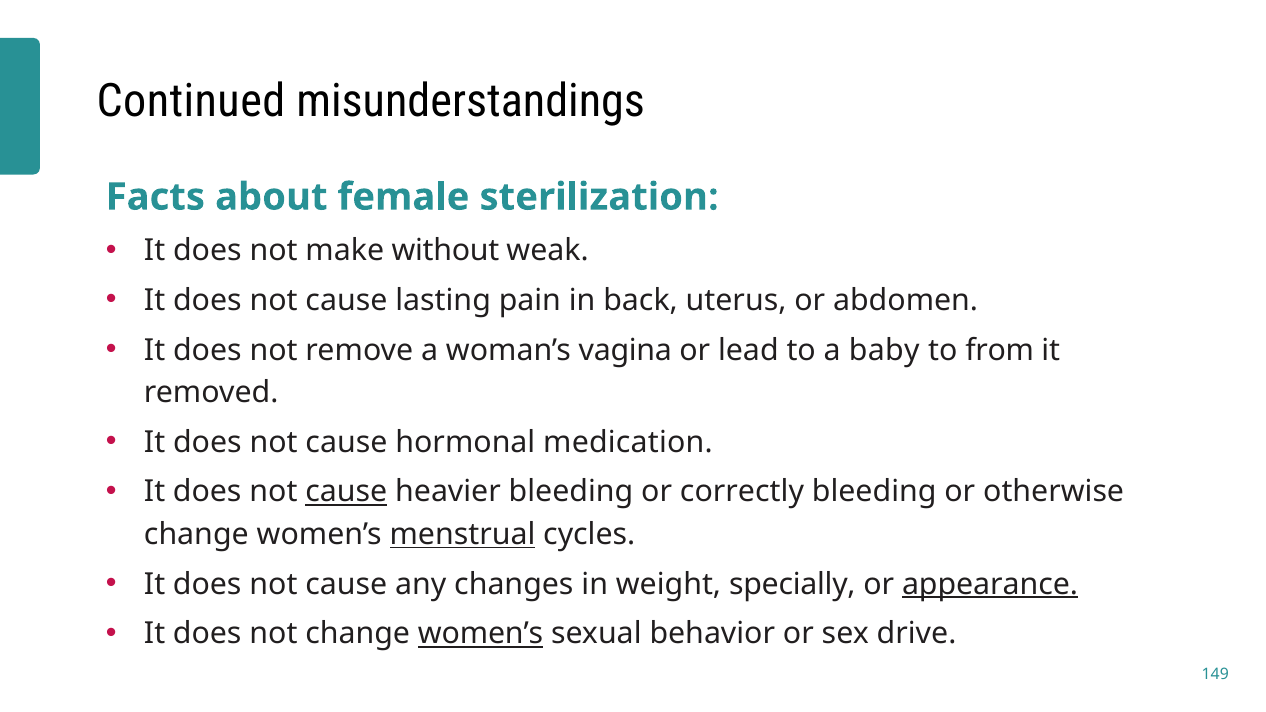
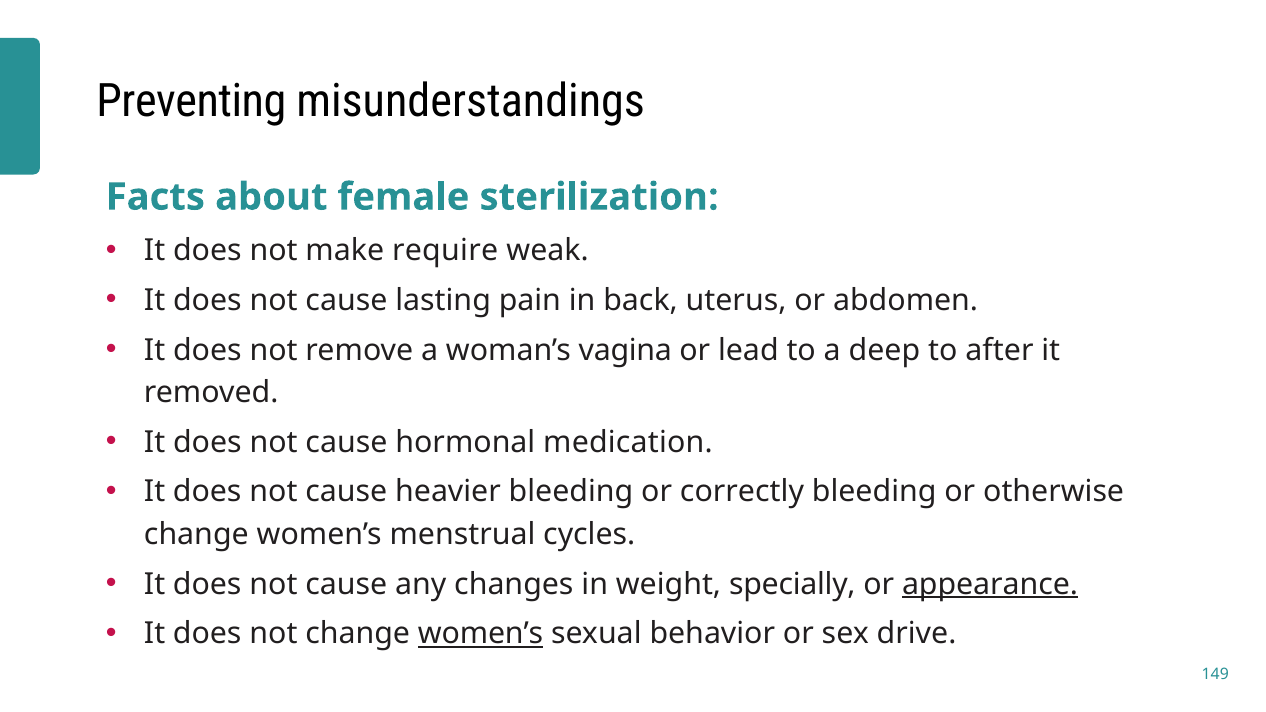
Continued: Continued -> Preventing (191, 102)
without: without -> require (445, 251)
baby: baby -> deep (884, 350)
from: from -> after (999, 350)
cause underline: present -> none (346, 492)
menstrual underline: present -> none (462, 535)
